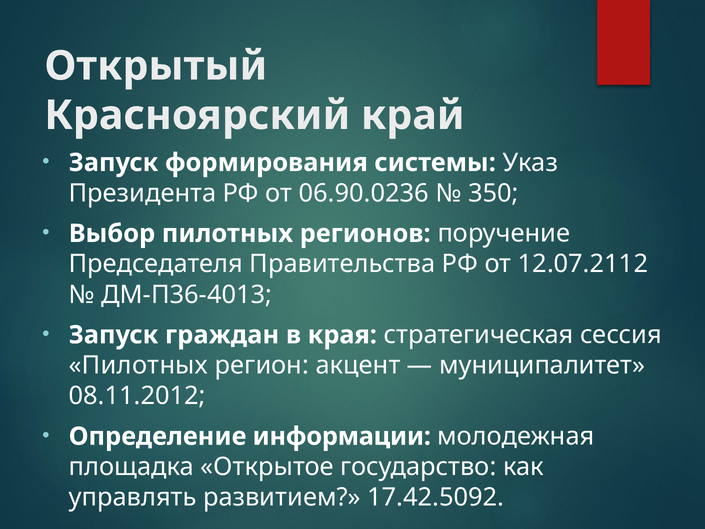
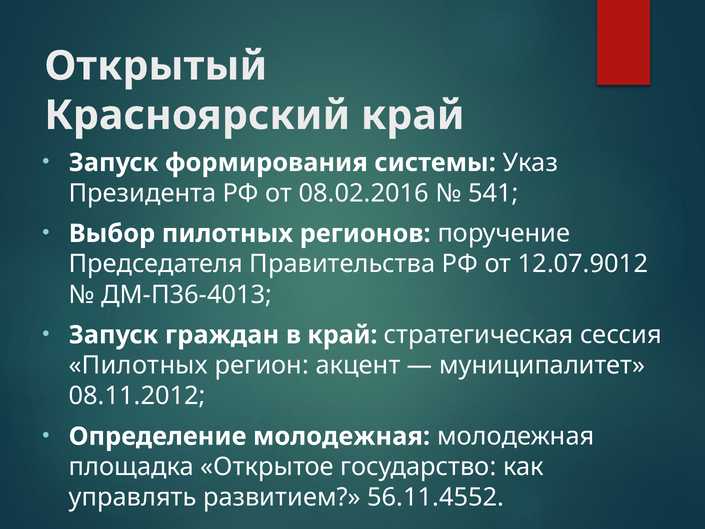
06.90.0236: 06.90.0236 -> 08.02.2016 (364, 193)
350: 350 -> 541 (494, 193)
12.07.2112: 12.07.2112 -> 12.07.9012 (583, 264)
в края: края -> край (342, 335)
Определение информации: информации -> молодежная (342, 436)
17.42.5092: 17.42.5092 -> 56.11.4552 (436, 497)
